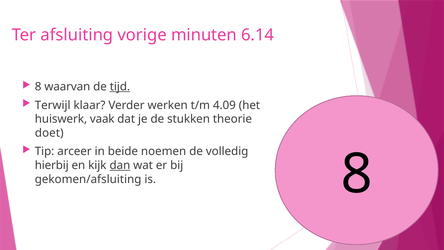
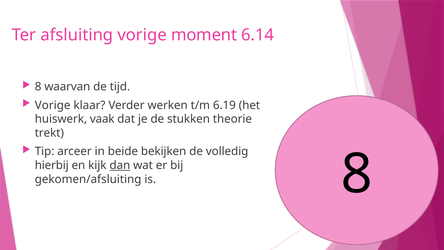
minuten: minuten -> moment (204, 35)
tijd underline: present -> none (120, 87)
Terwijl: Terwijl -> Vorige (53, 105)
4.09: 4.09 -> 6.19 (224, 105)
doet: doet -> trekt (49, 133)
noemen: noemen -> bekijken (164, 151)
